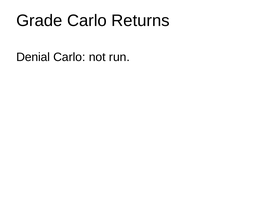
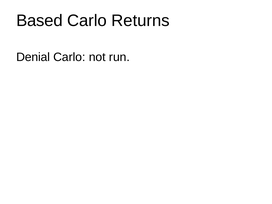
Grade: Grade -> Based (39, 21)
